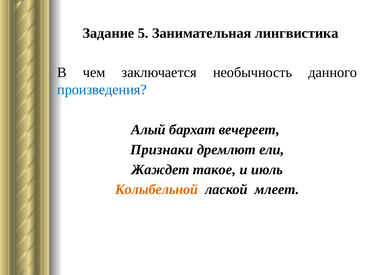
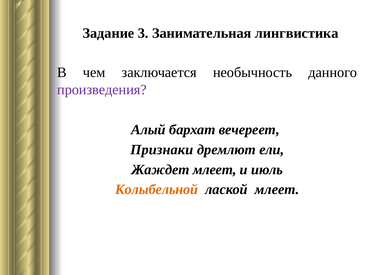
5: 5 -> 3 (143, 33)
произведения colour: blue -> purple (102, 90)
Жаждет такое: такое -> млеет (215, 170)
